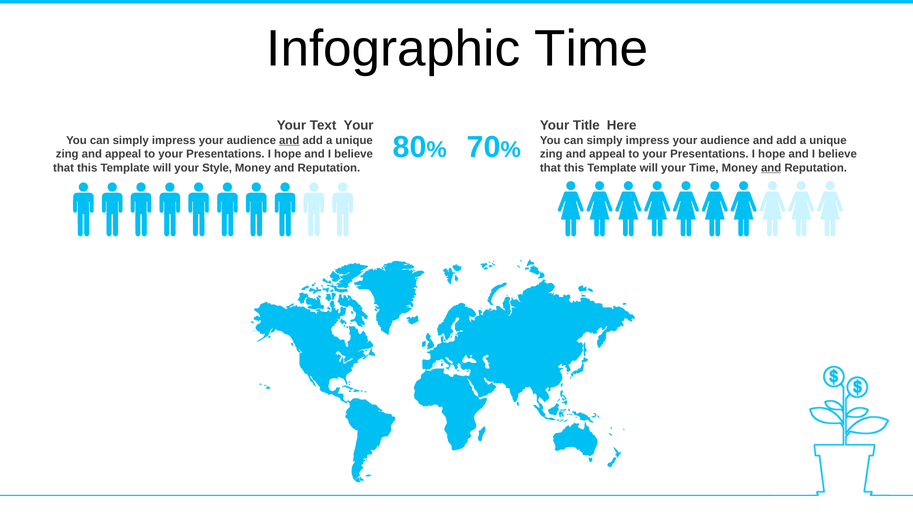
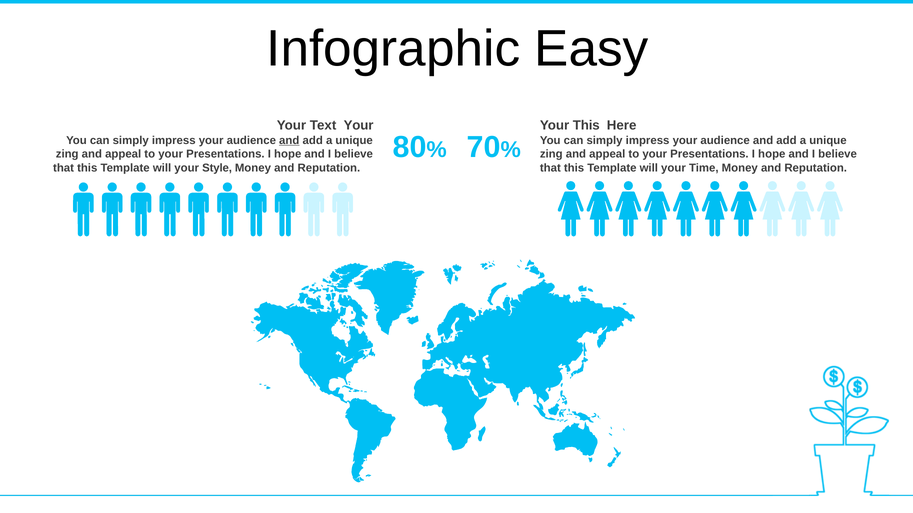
Infographic Time: Time -> Easy (591, 49)
Your Title: Title -> This (586, 126)
and underline: present -> none (771, 168)
